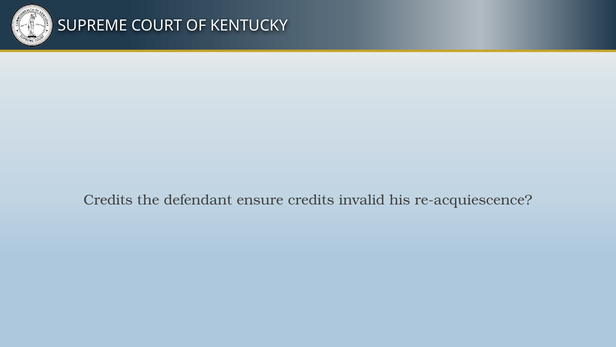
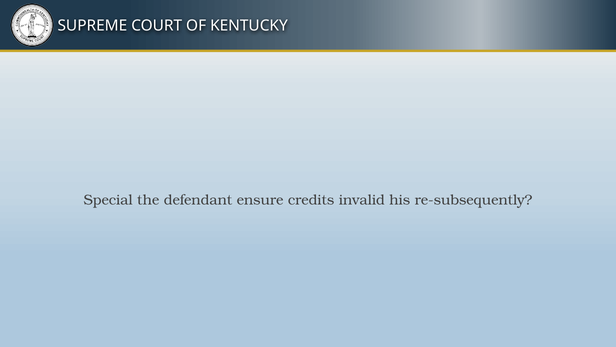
Credits: Credits -> Special (108, 200)
re-acquiescence: re-acquiescence -> re-subsequently (474, 200)
